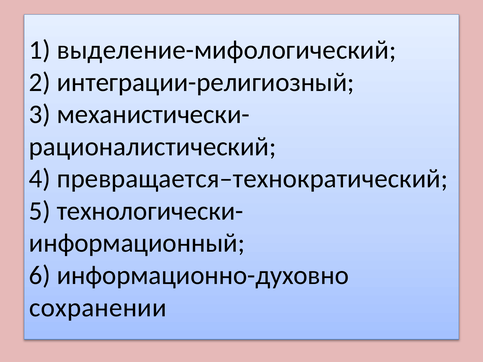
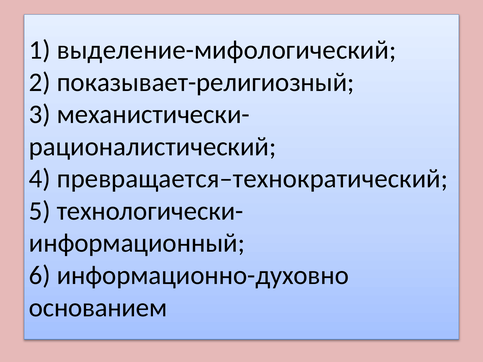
интеграции-религиозный: интеграции-религиозный -> показывает-религиозный (206, 82)
сохранении: сохранении -> основанием (98, 308)
